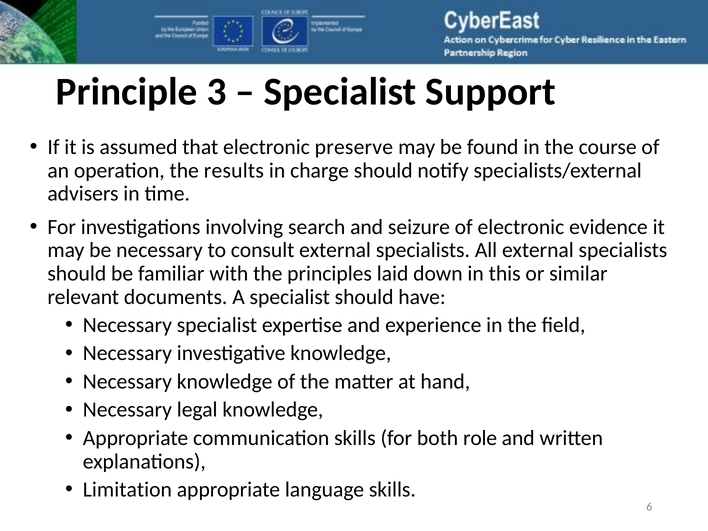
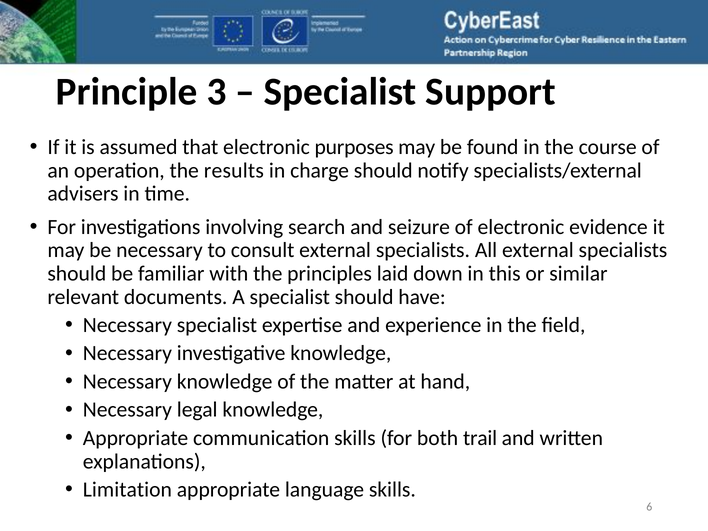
preserve: preserve -> purposes (354, 147)
role: role -> trail (480, 438)
